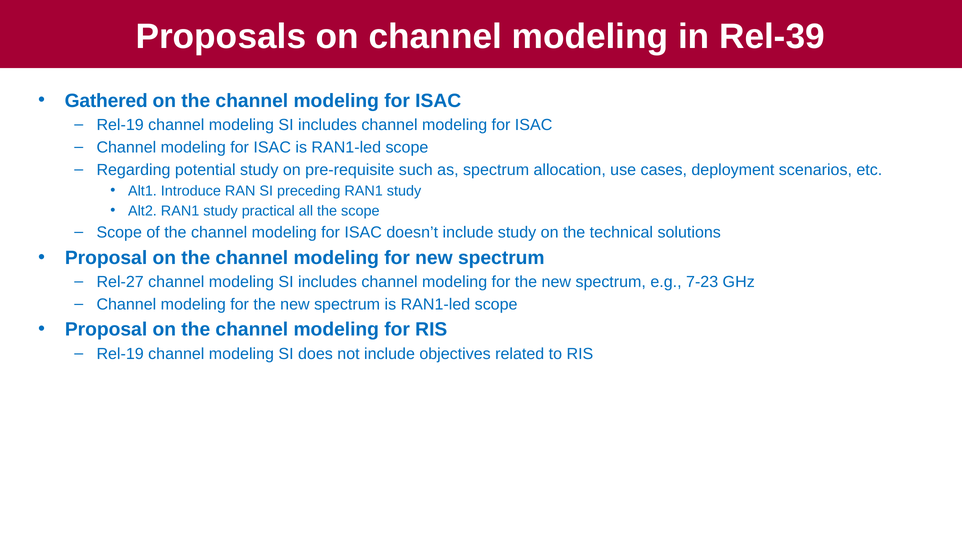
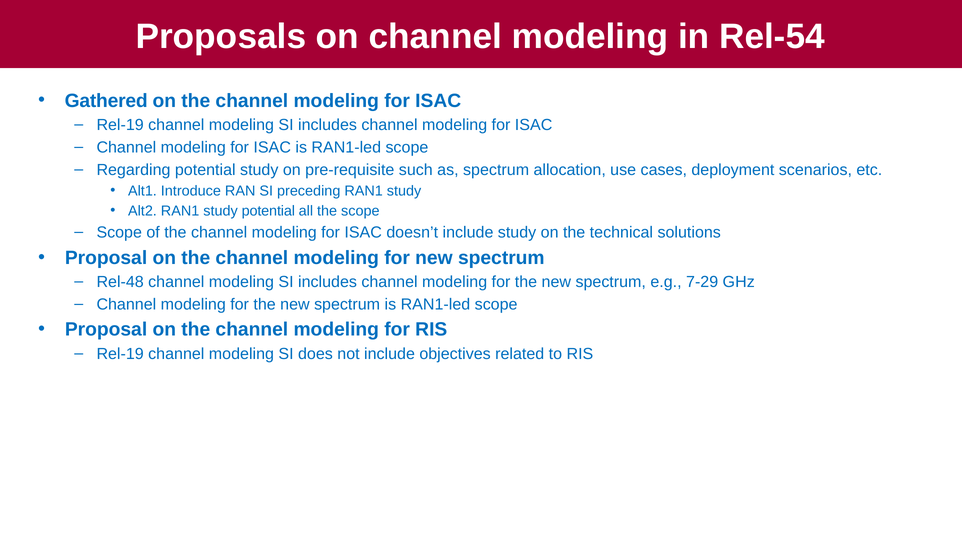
Rel-39: Rel-39 -> Rel-54 (772, 37)
study practical: practical -> potential (268, 211)
Rel-27: Rel-27 -> Rel-48 (120, 282)
7-23: 7-23 -> 7-29 (702, 282)
